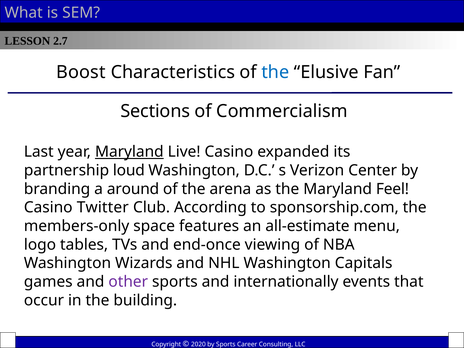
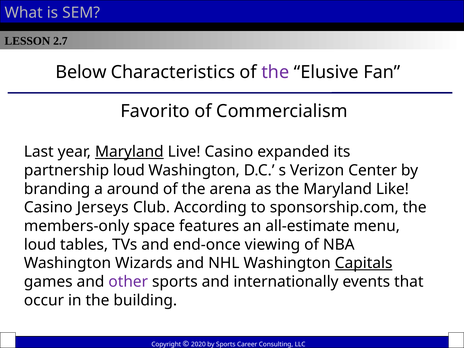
Boost: Boost -> Below (81, 72)
the colour: blue -> purple (275, 72)
Sections: Sections -> Favorito (155, 111)
Feel: Feel -> Like (392, 189)
Twitter: Twitter -> Jerseys (103, 208)
logo: logo -> loud (40, 245)
Capitals underline: none -> present (364, 263)
